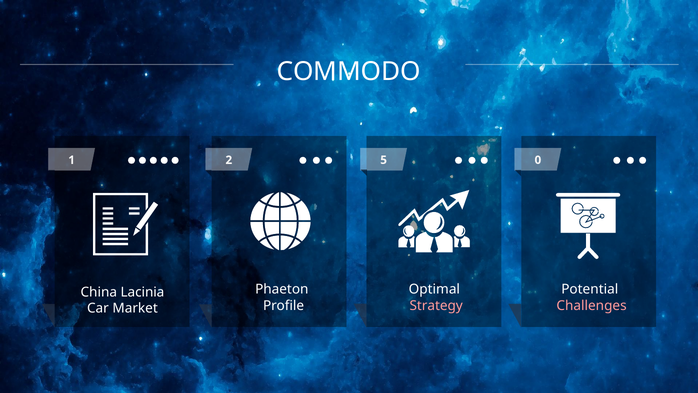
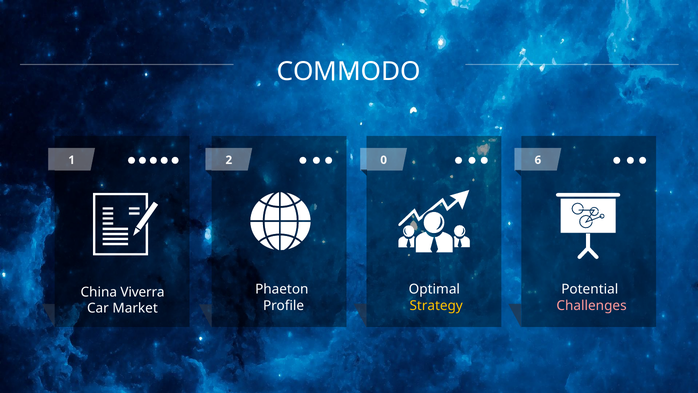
5: 5 -> 0 (384, 160)
0: 0 -> 6 (538, 160)
Lacinia: Lacinia -> Viverra (142, 292)
Strategy colour: pink -> yellow (436, 305)
